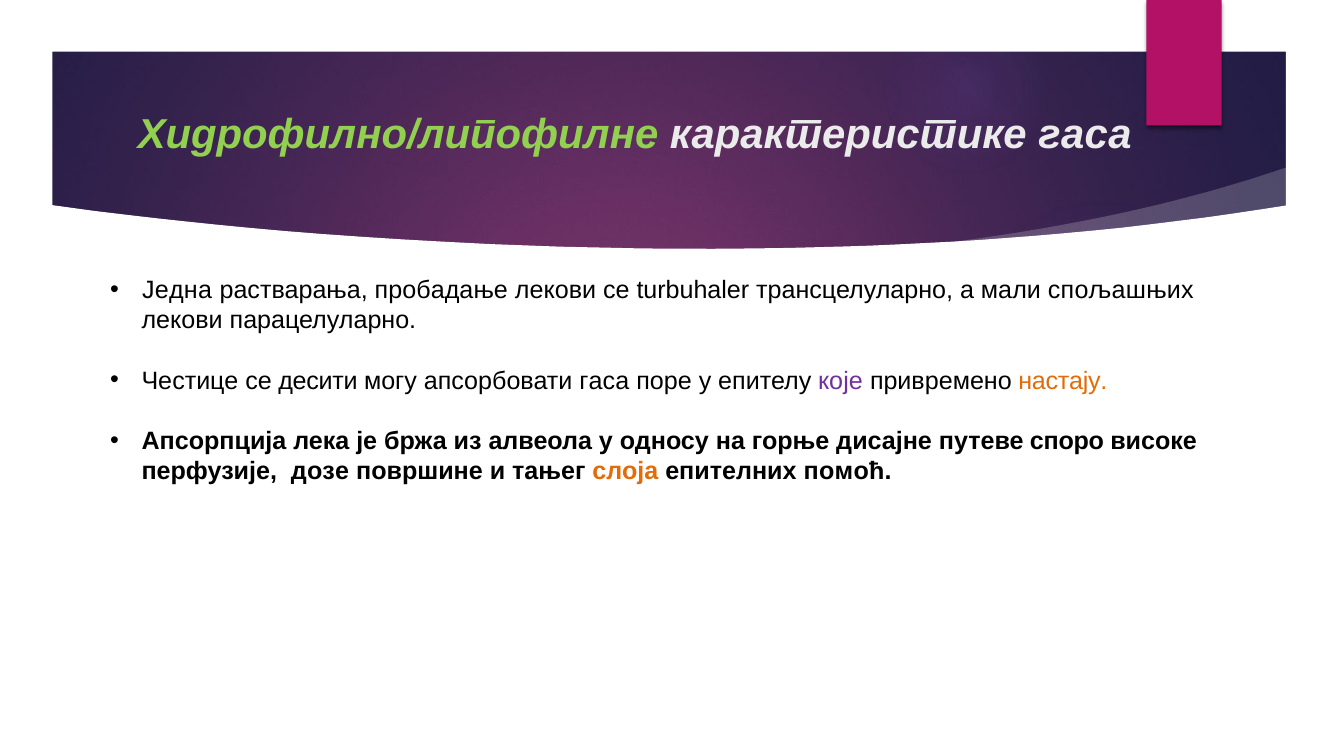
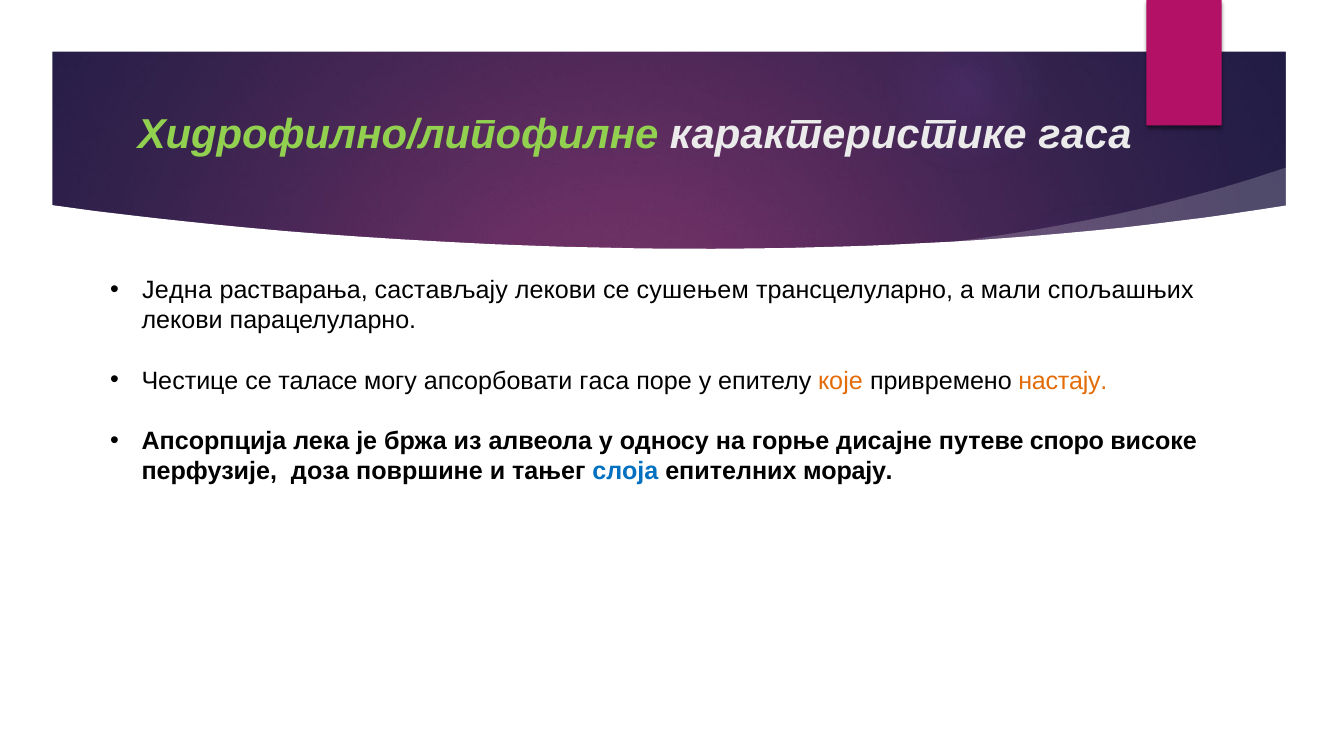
пробадање: пробадање -> састављају (441, 291)
turbuhaler: turbuhaler -> сушењем (693, 291)
десити: десити -> таласе (318, 381)
које colour: purple -> orange (841, 381)
дозе: дозе -> доза (320, 471)
слоја colour: orange -> blue (625, 471)
помоћ: помоћ -> морају (848, 471)
